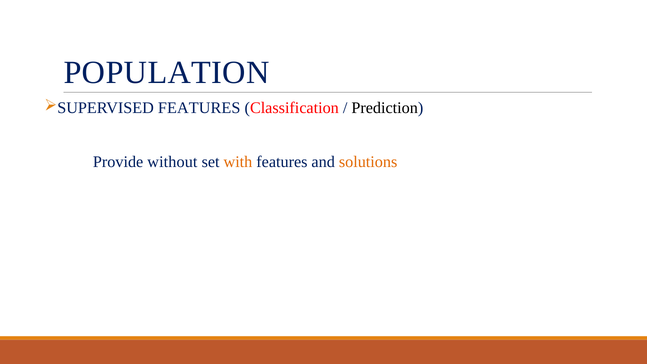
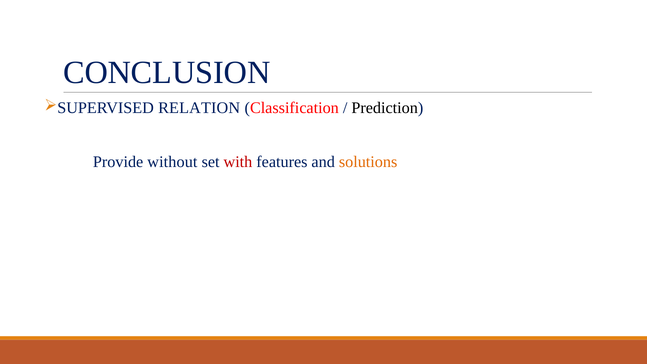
POPULATION: POPULATION -> CONCLUSION (167, 72)
FEATURES: FEATURES -> RELATION (199, 108)
with colour: orange -> red (238, 162)
